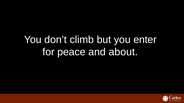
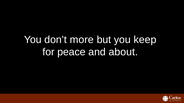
climb: climb -> more (82, 40)
enter: enter -> keep (145, 40)
